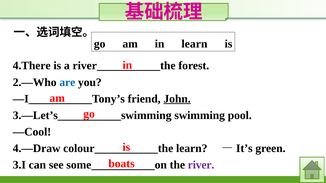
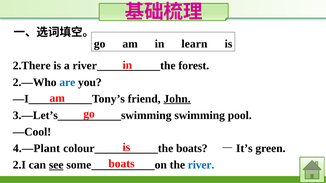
4.There: 4.There -> 2.There (32, 66)
4.—Draw: 4.—Draw -> 4.—Plant (37, 149)
learn: learn -> boats (192, 149)
3.I: 3.I -> 2.I (19, 165)
see underline: none -> present (56, 165)
river colour: purple -> blue (201, 165)
